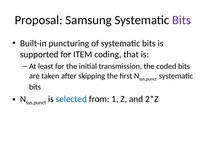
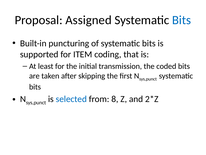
Samsung: Samsung -> Assigned (89, 20)
Bits colour: purple -> blue (182, 20)
1: 1 -> 8 (115, 99)
